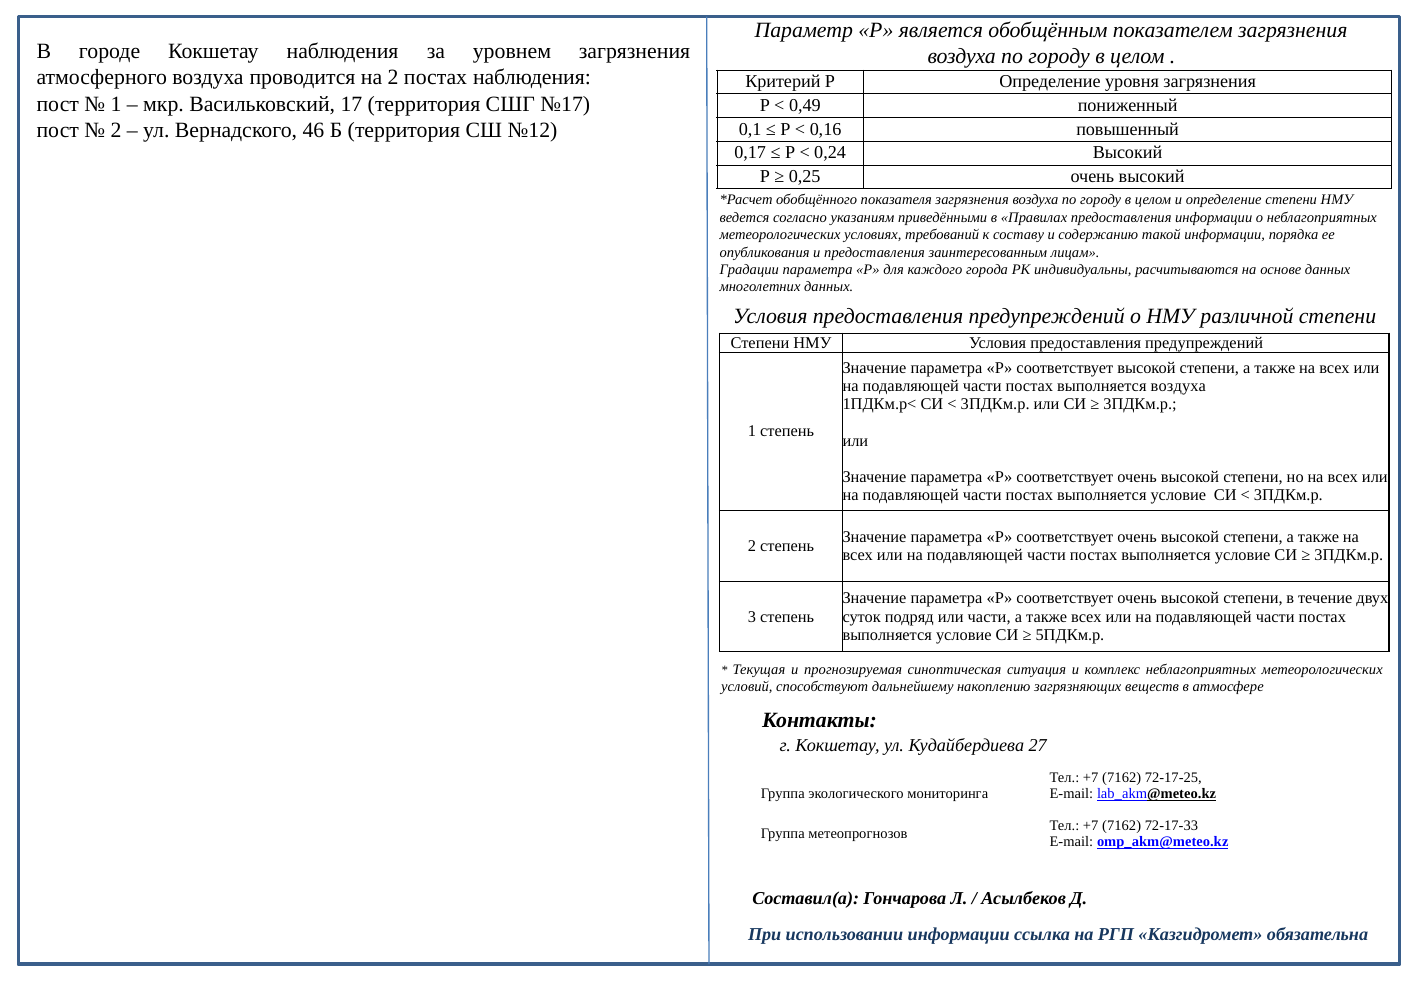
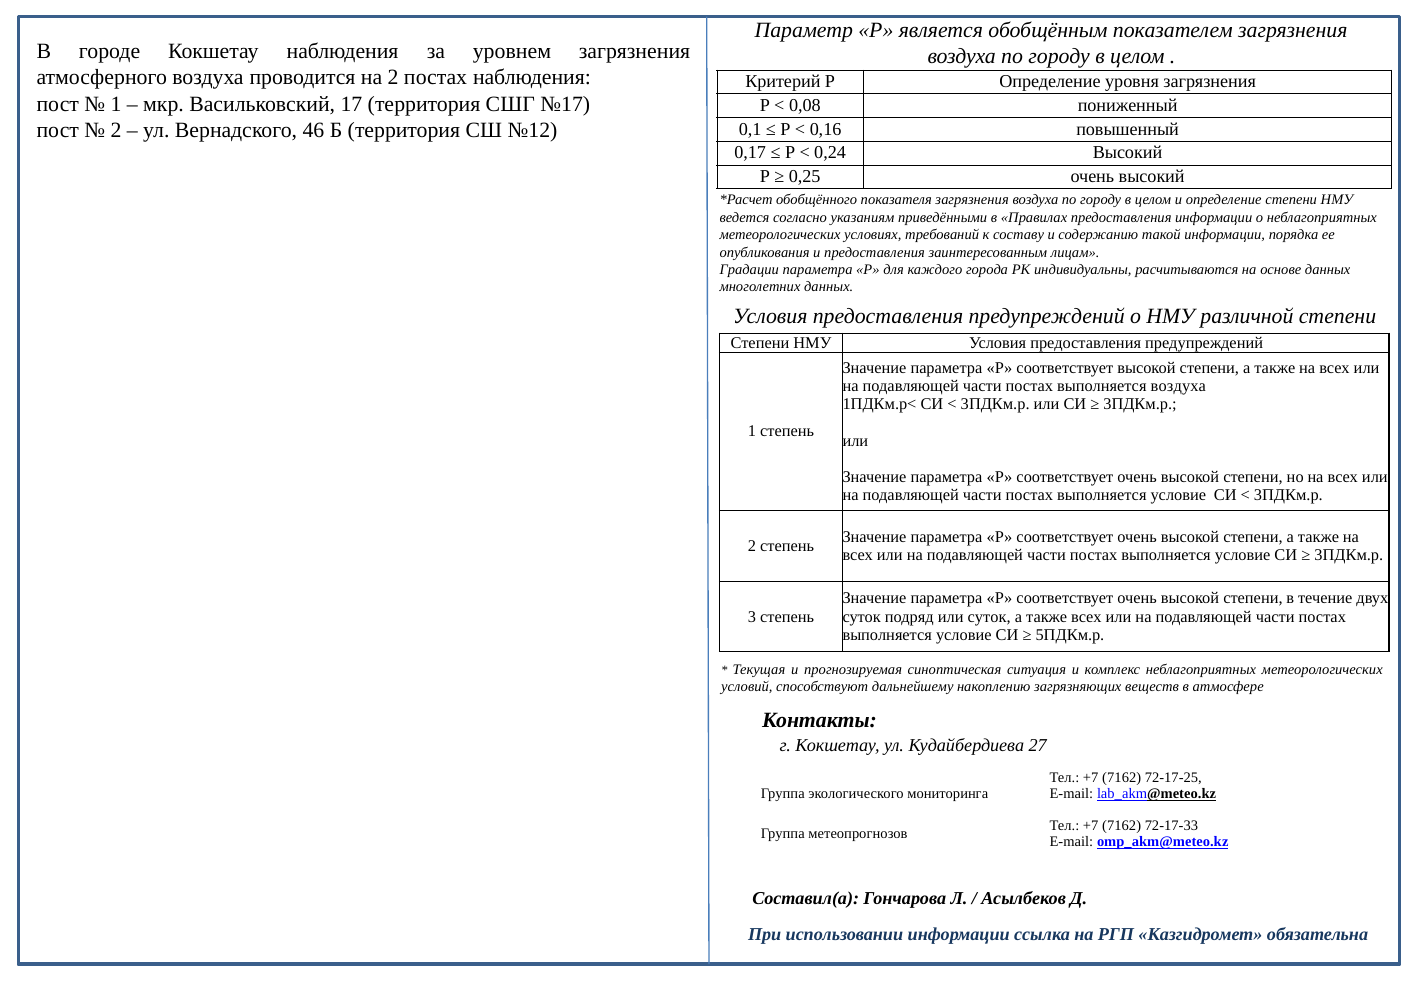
0,49: 0,49 -> 0,08 (805, 105)
или части: части -> суток (989, 617)
